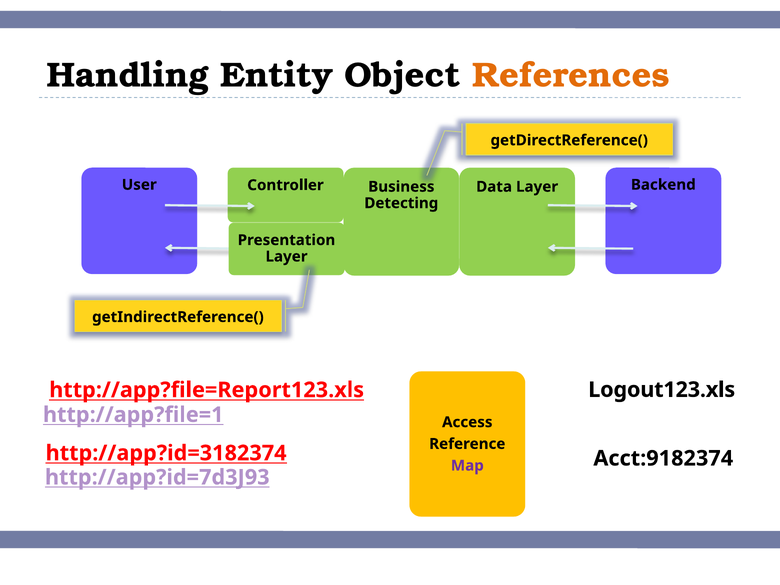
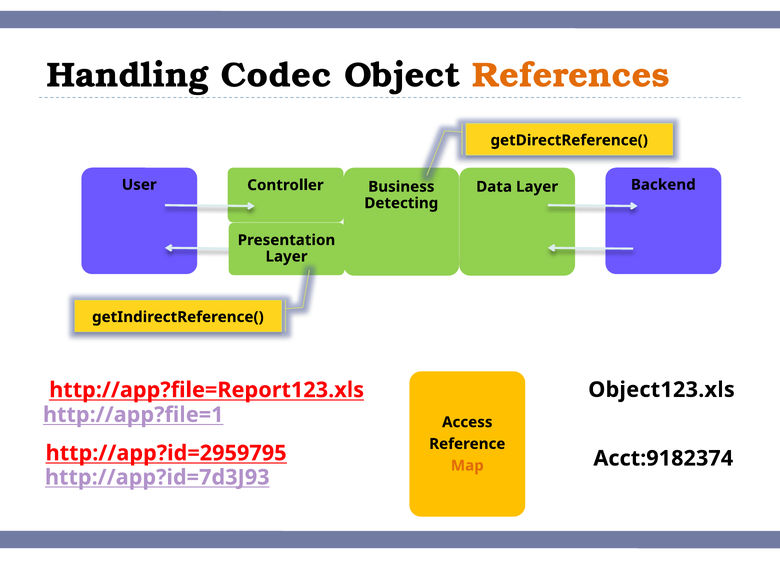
Entity: Entity -> Codec (276, 75)
Logout123.xls: Logout123.xls -> Object123.xls (662, 390)
http://app?id=3182374: http://app?id=3182374 -> http://app?id=2959795 (166, 453)
Map colour: purple -> orange (467, 466)
